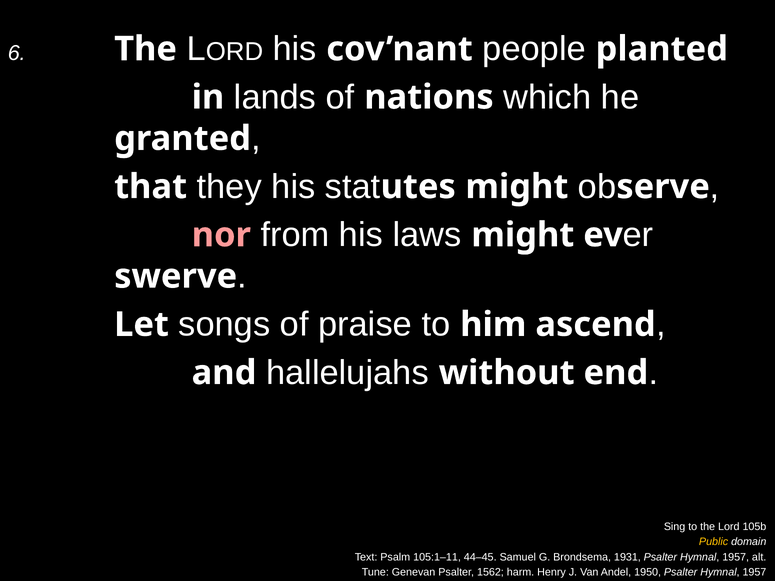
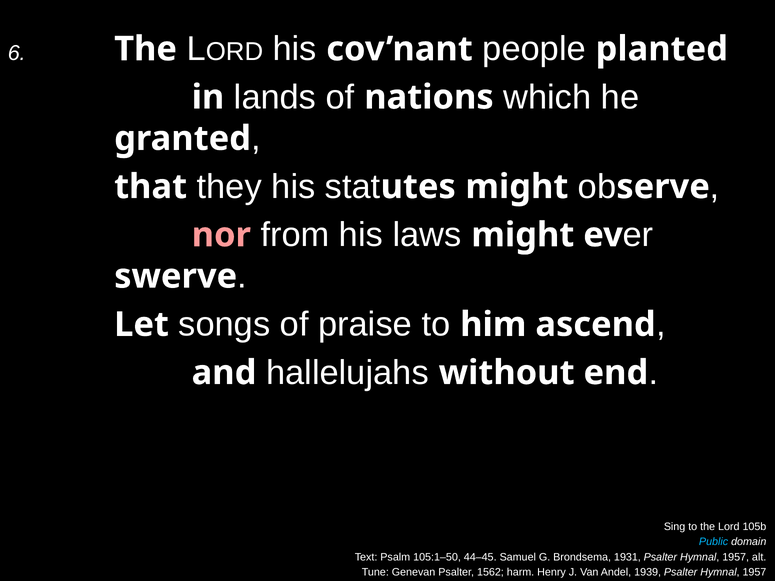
Public colour: yellow -> light blue (714, 542)
105:1–11: 105:1–11 -> 105:1–50 (437, 557)
1950: 1950 -> 1939 (648, 572)
